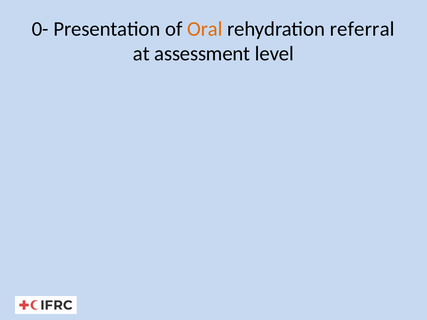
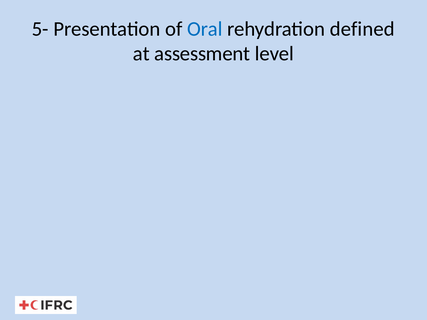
0-: 0- -> 5- (40, 29)
Oral colour: orange -> blue (205, 29)
referral: referral -> defined (362, 29)
